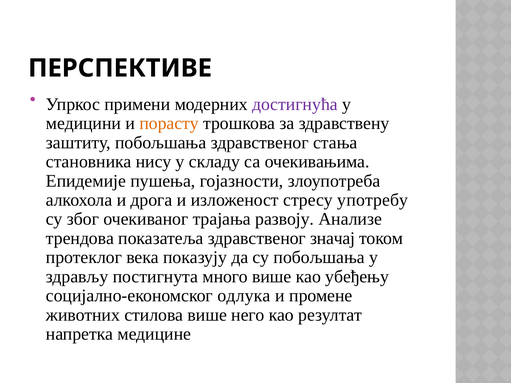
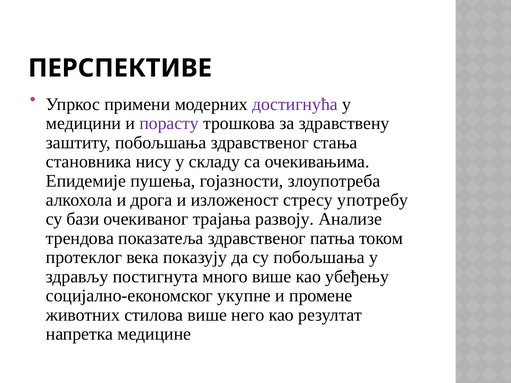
порасту colour: orange -> purple (169, 124)
због: због -> бази (83, 219)
значај: значај -> патња (333, 238)
одлука: одлука -> укупне (244, 296)
